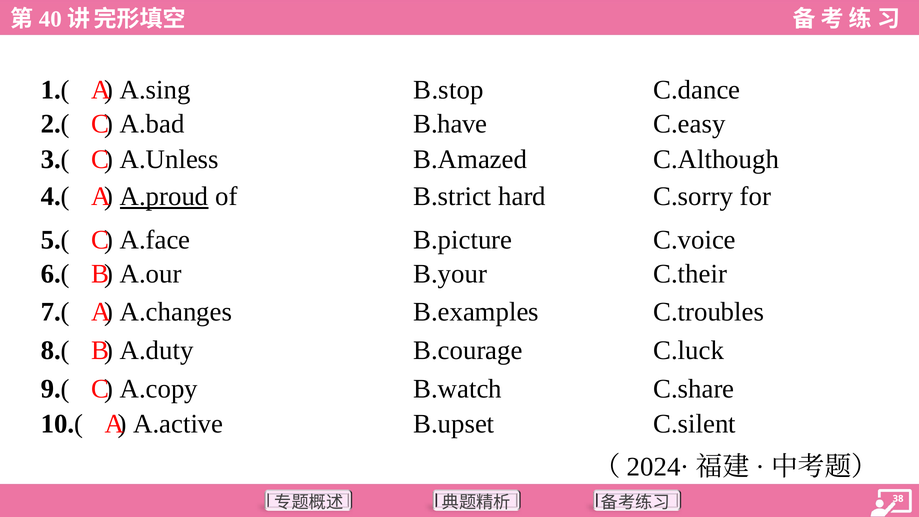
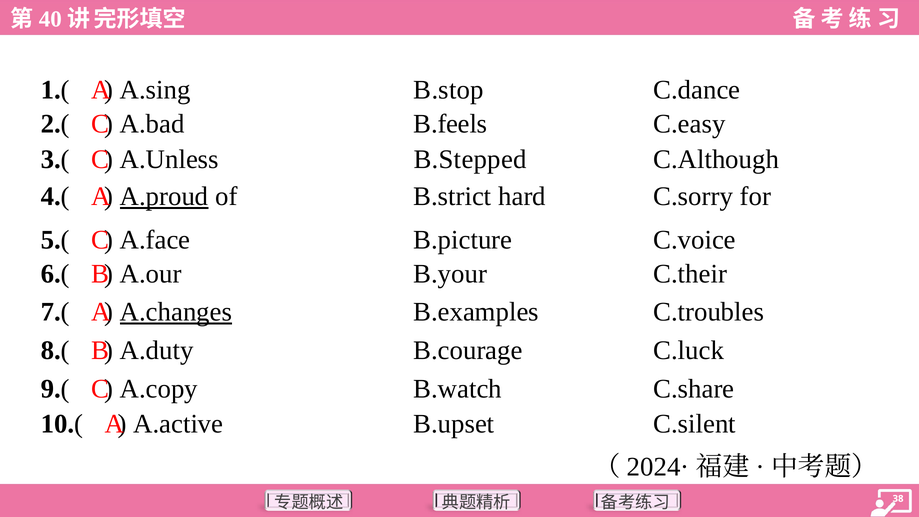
B.have: B.have -> B.feels (450, 124)
B.Amazed: B.Amazed -> B.Stepped (470, 159)
A.changes underline: none -> present (176, 312)
